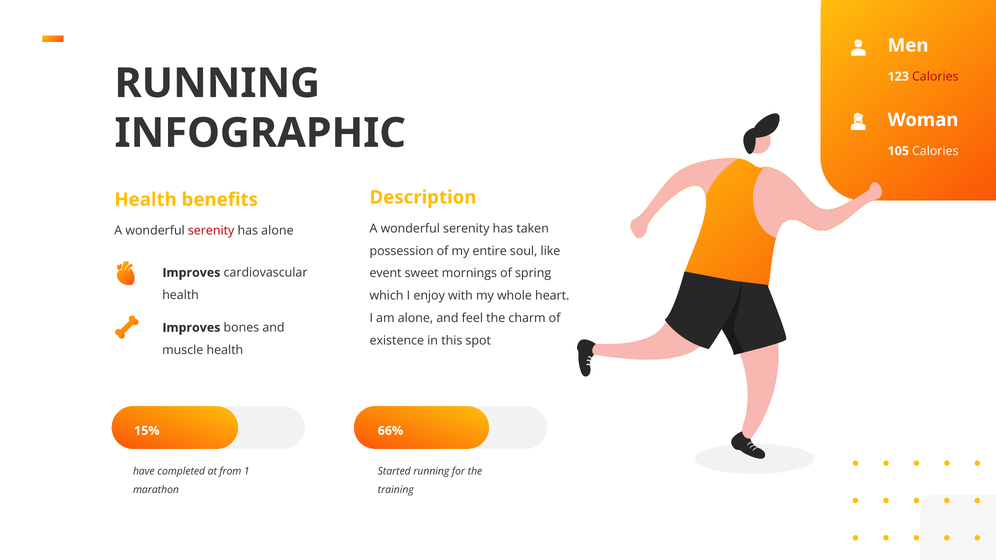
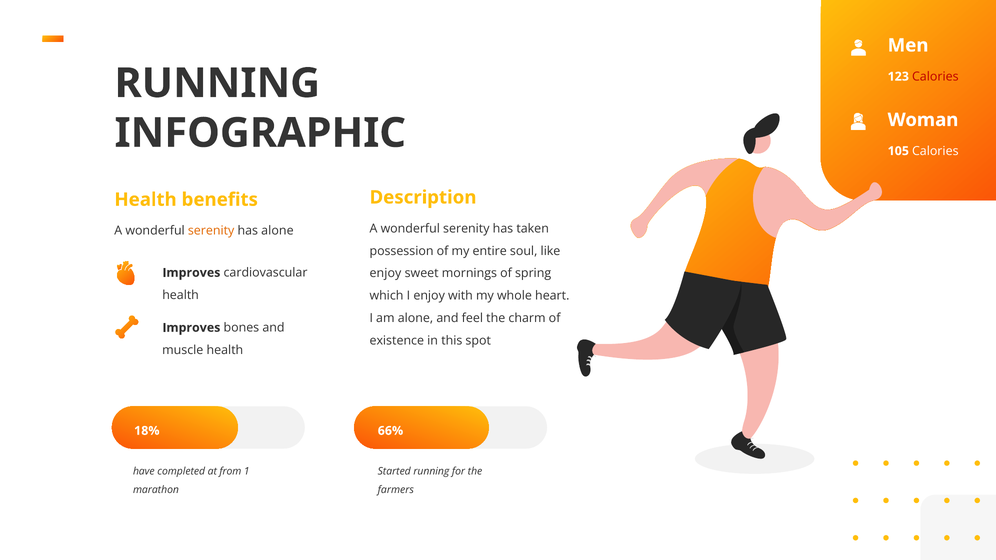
serenity colour: red -> orange (211, 231)
event: event -> enjoy (385, 273)
15%: 15% -> 18% (147, 431)
training: training -> farmers (396, 490)
